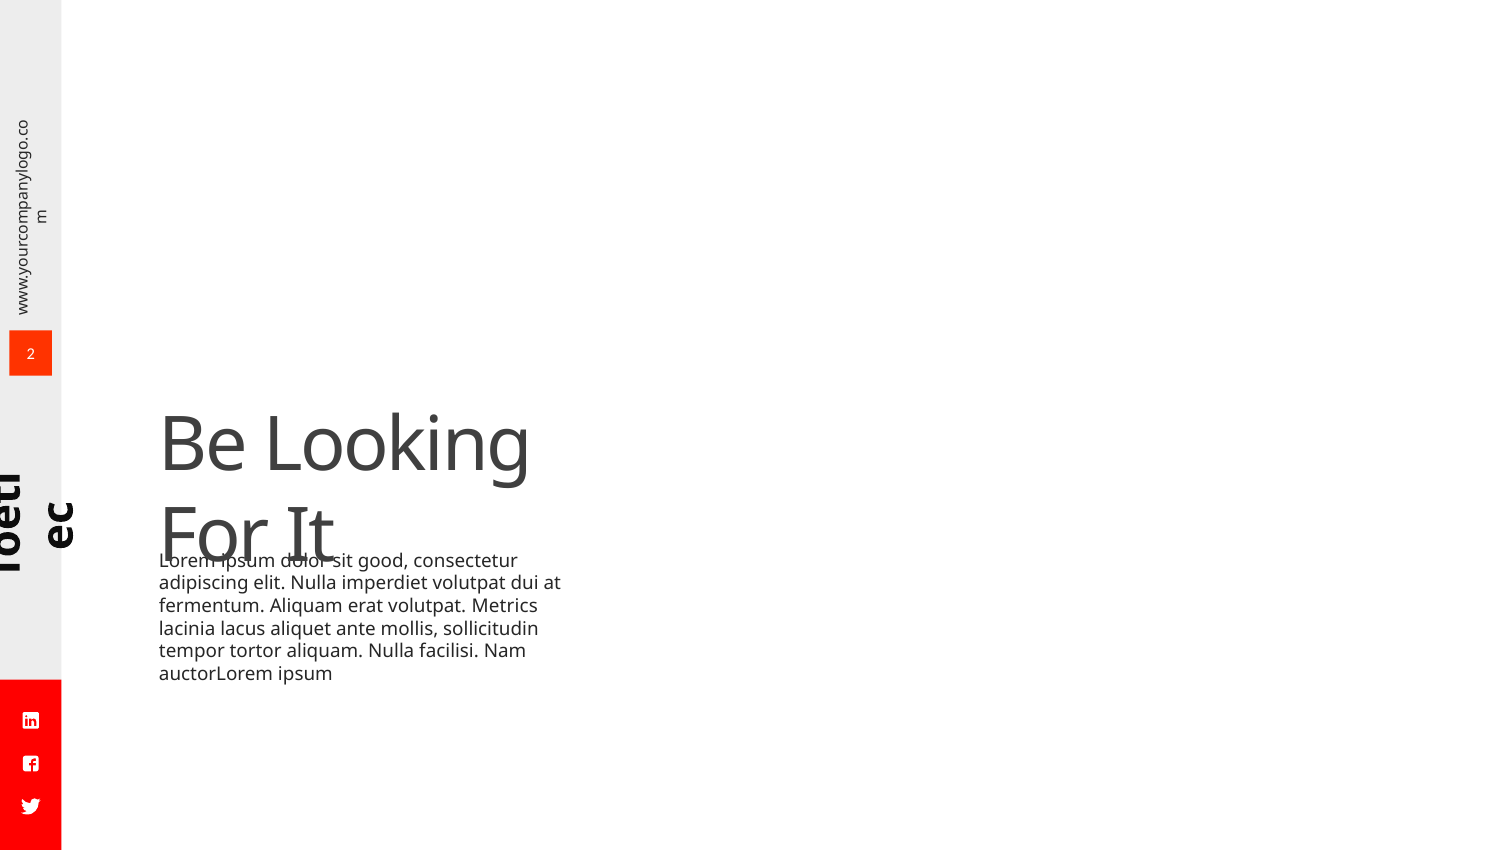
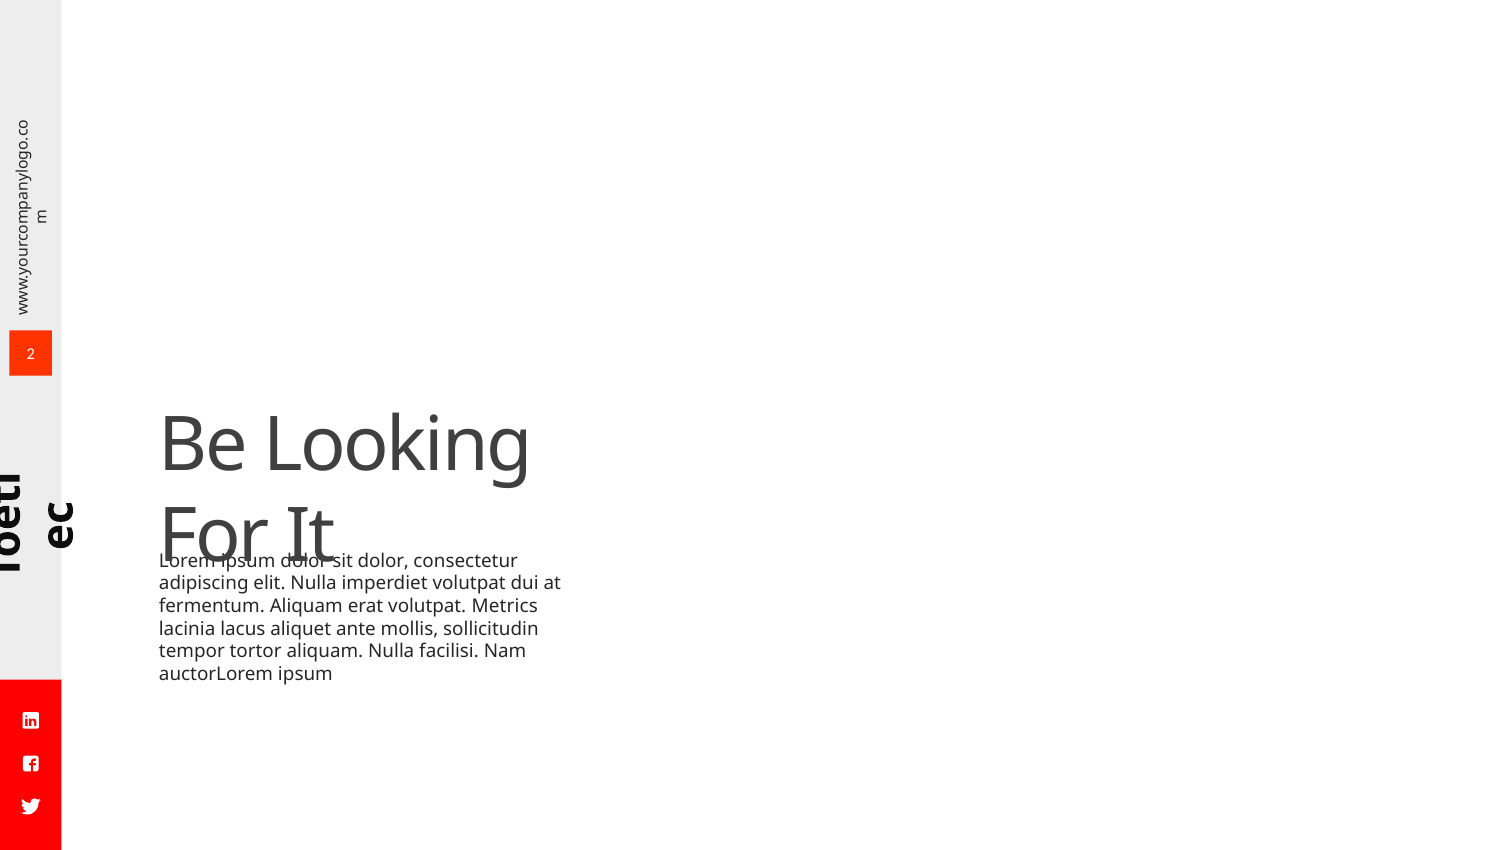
sit good: good -> dolor (383, 561)
